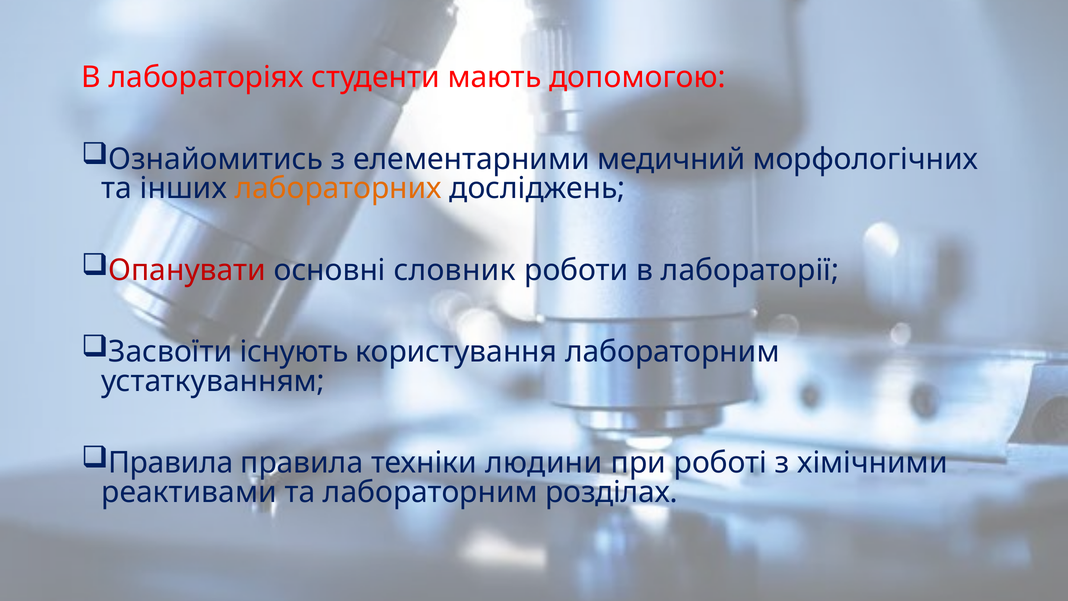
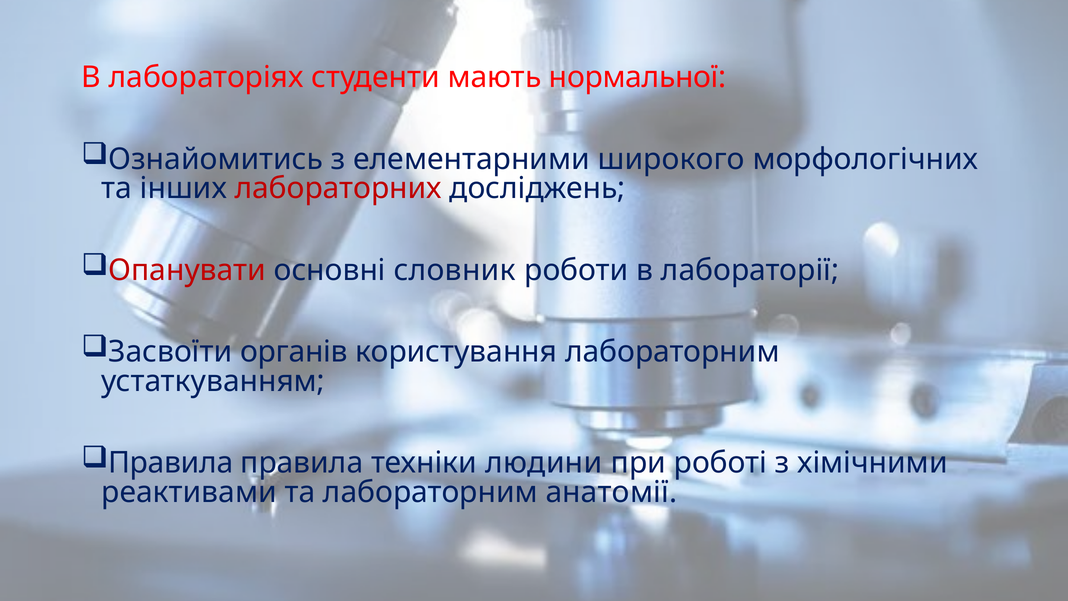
допомогою: допомогою -> нормальної (638, 78)
медичний: медичний -> широкого (671, 159)
лабораторних colour: orange -> red (338, 188)
існують: існують -> органів (294, 352)
розділах: розділах -> анатомії (611, 492)
